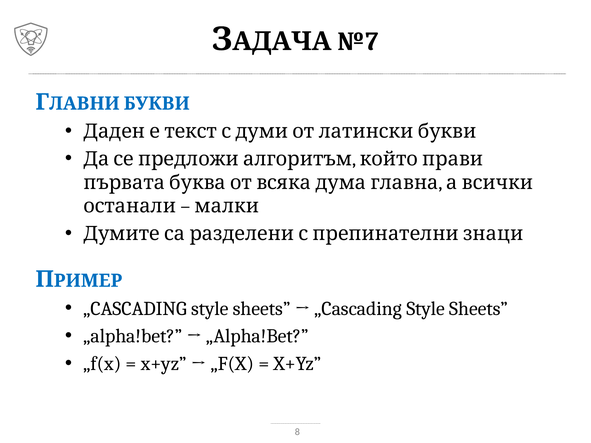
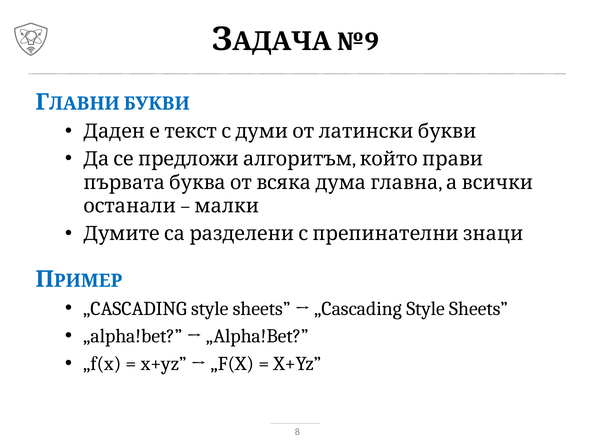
№7: №7 -> №9 (358, 41)
